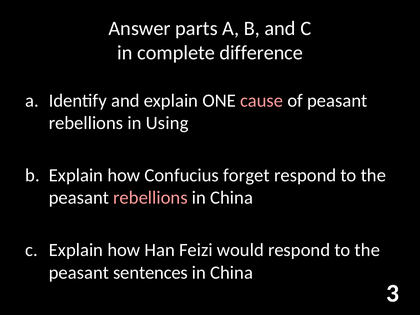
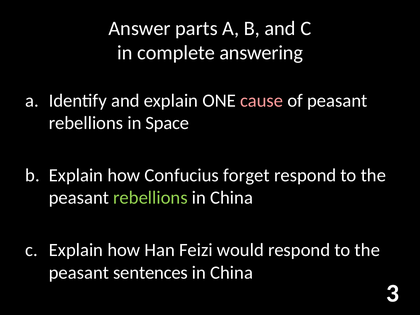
difference: difference -> answering (261, 53)
Using: Using -> Space (167, 123)
rebellions colour: pink -> light green (150, 198)
